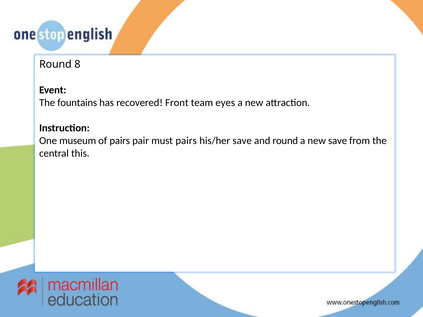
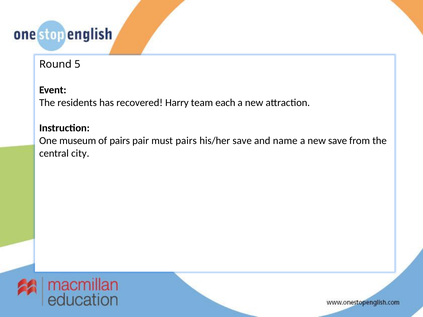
8: 8 -> 5 (77, 65)
fountains: fountains -> residents (77, 103)
Front: Front -> Harry (177, 103)
eyes: eyes -> each (225, 103)
and round: round -> name (285, 141)
this: this -> city (80, 153)
